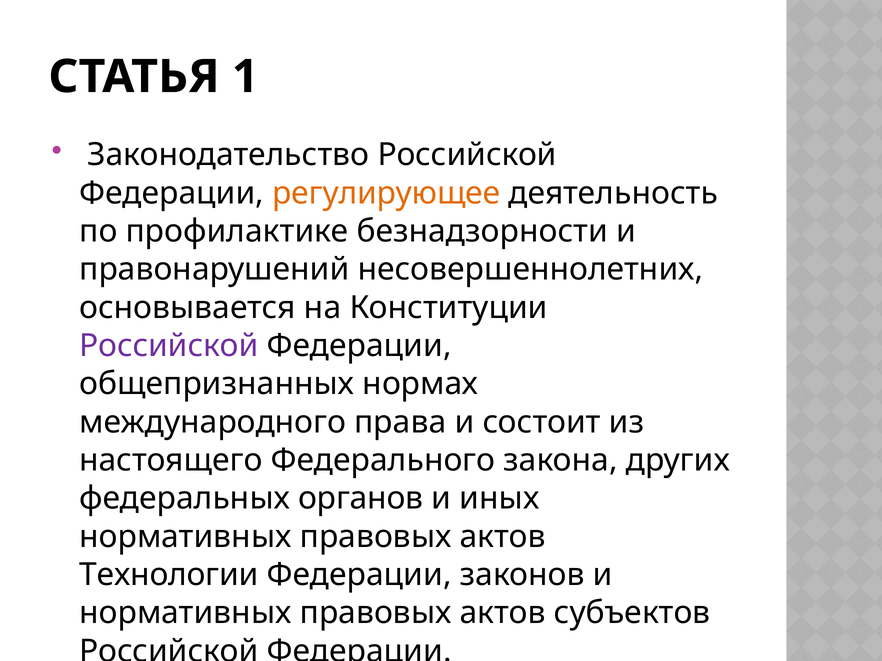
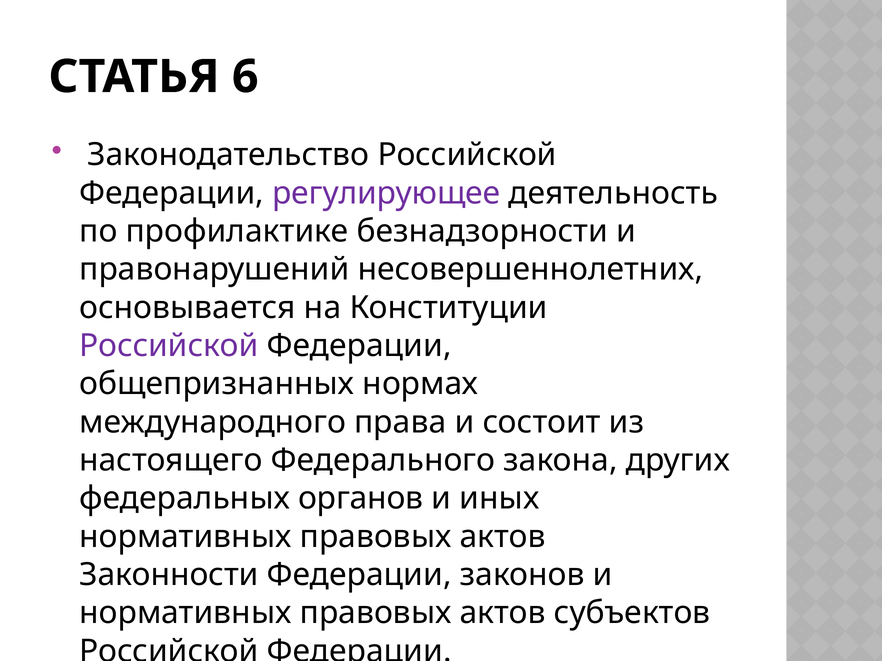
1: 1 -> 6 (245, 77)
регулирующее colour: orange -> purple (386, 193)
Технологии: Технологии -> Законности (169, 575)
